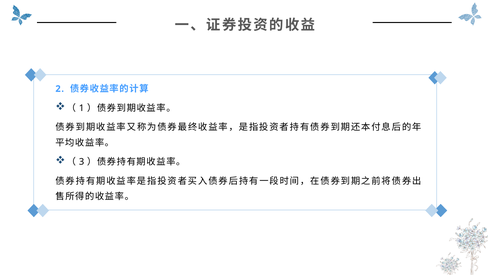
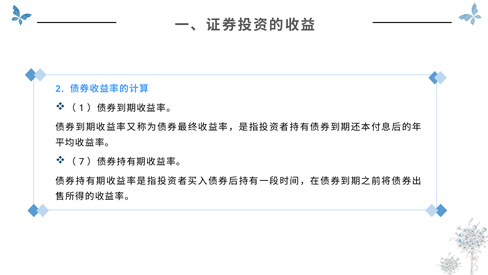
3: 3 -> 7 (82, 162)
